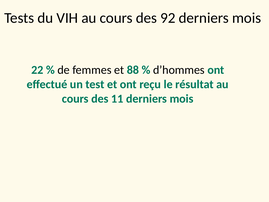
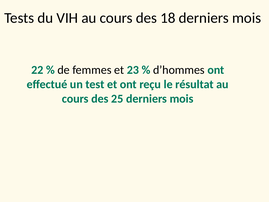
92: 92 -> 18 (168, 18)
88: 88 -> 23 (133, 70)
11: 11 -> 25 (117, 99)
